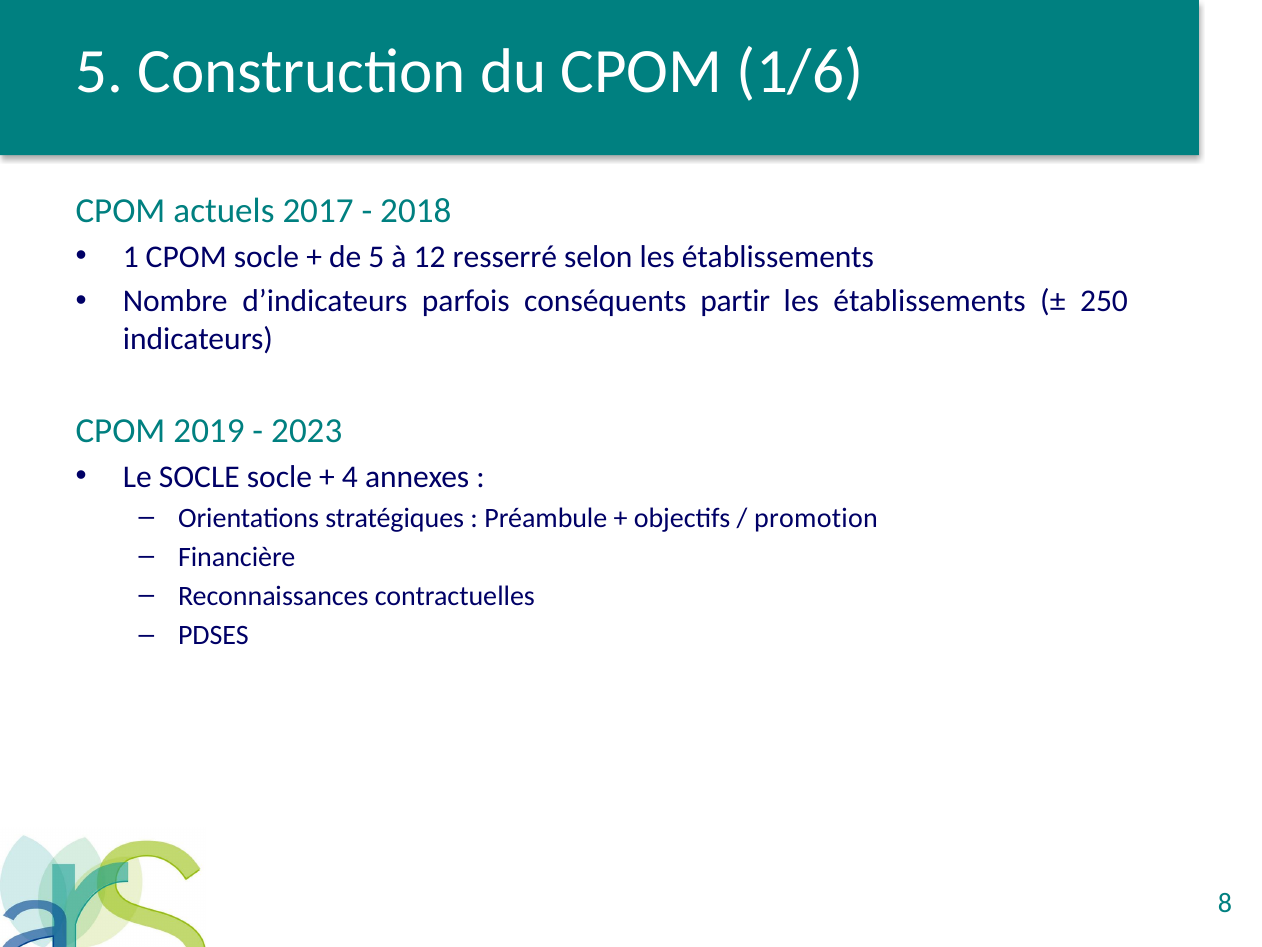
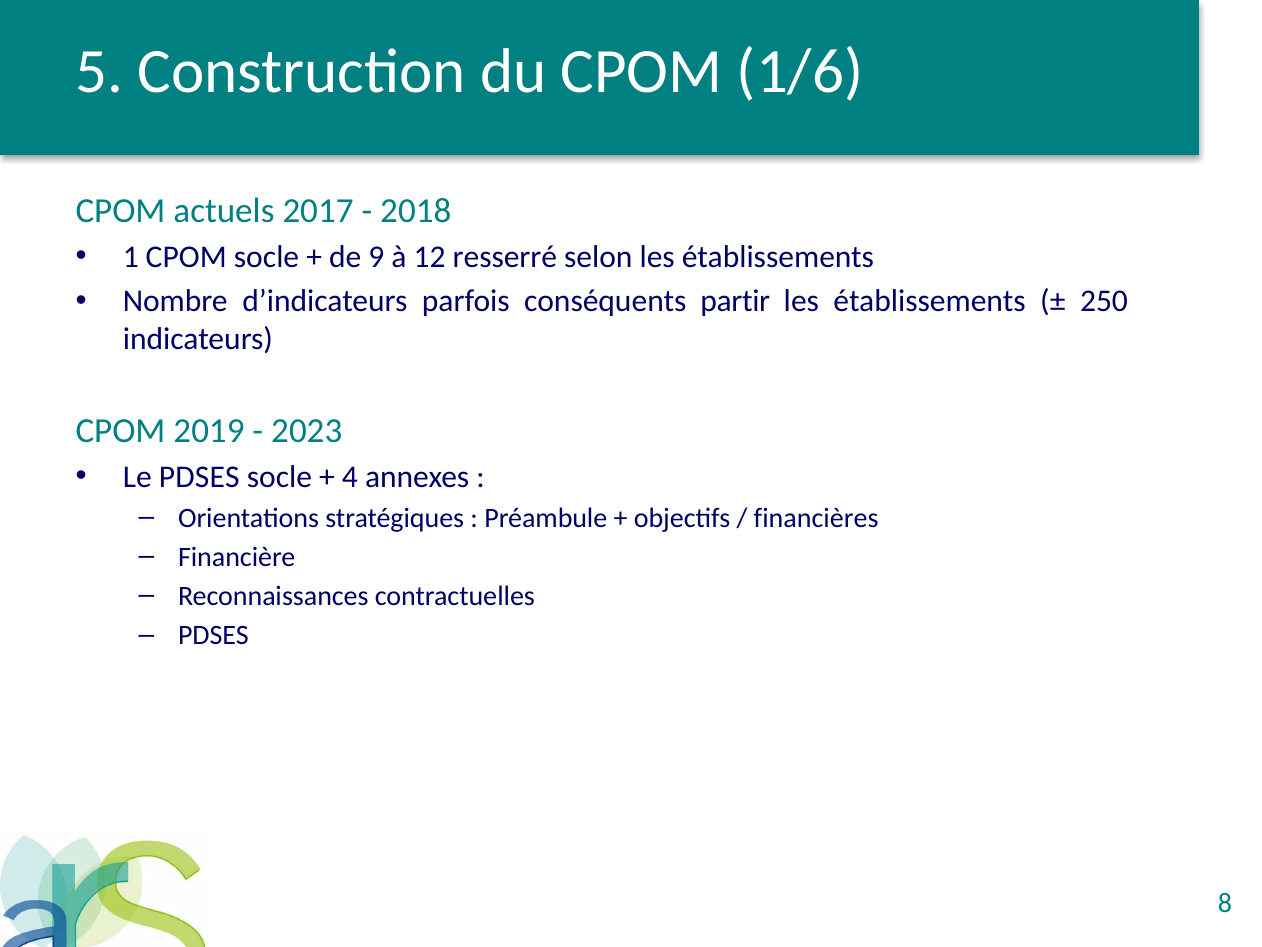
de 5: 5 -> 9 (376, 257)
Le SOCLE: SOCLE -> PDSES (199, 476)
promotion: promotion -> financières (816, 518)
